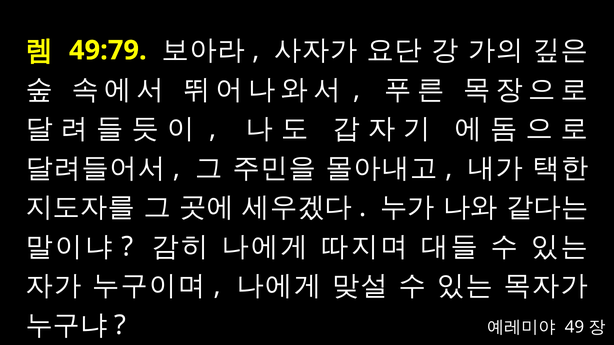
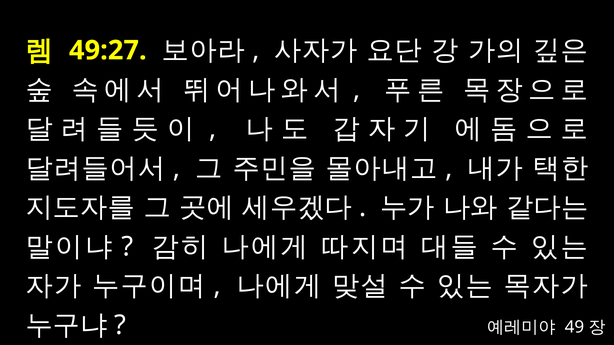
49:79: 49:79 -> 49:27 (108, 50)
